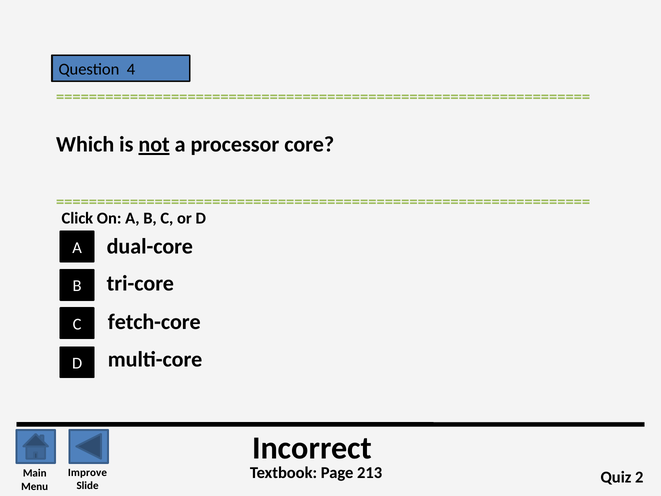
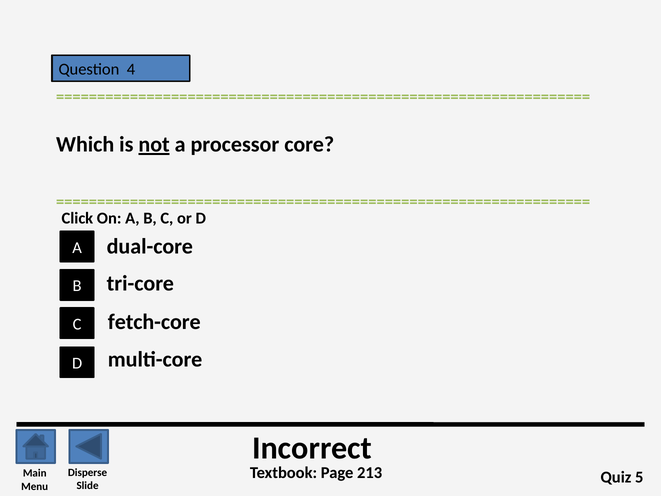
Improve: Improve -> Disperse (88, 472)
2: 2 -> 5 (639, 477)
